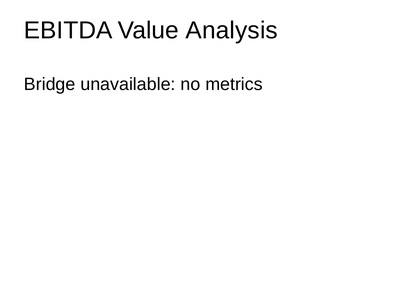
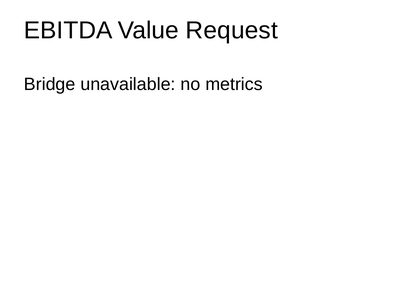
Analysis: Analysis -> Request (232, 30)
